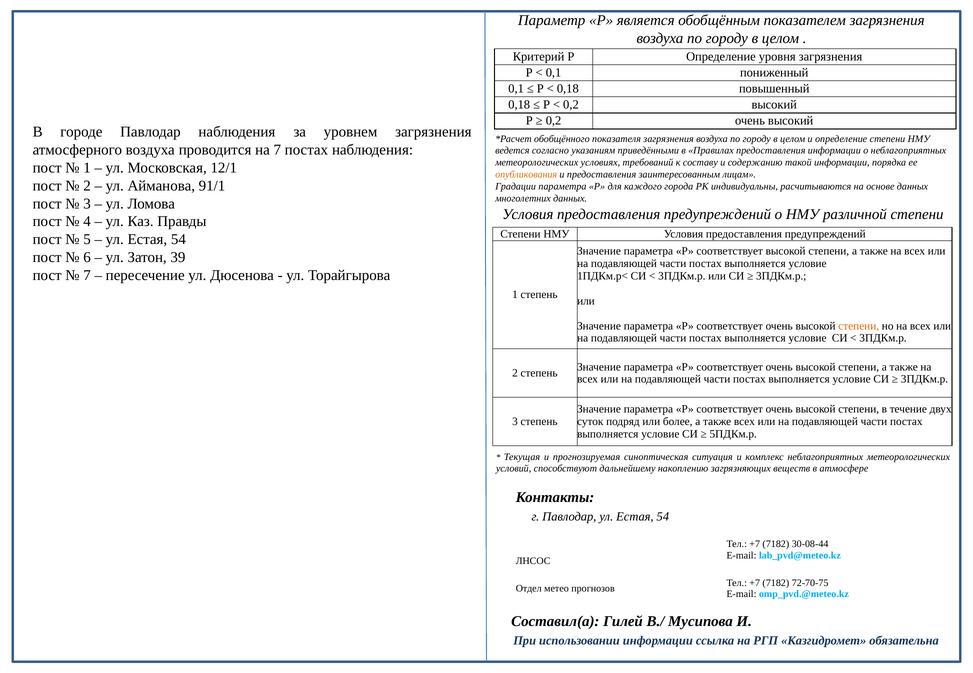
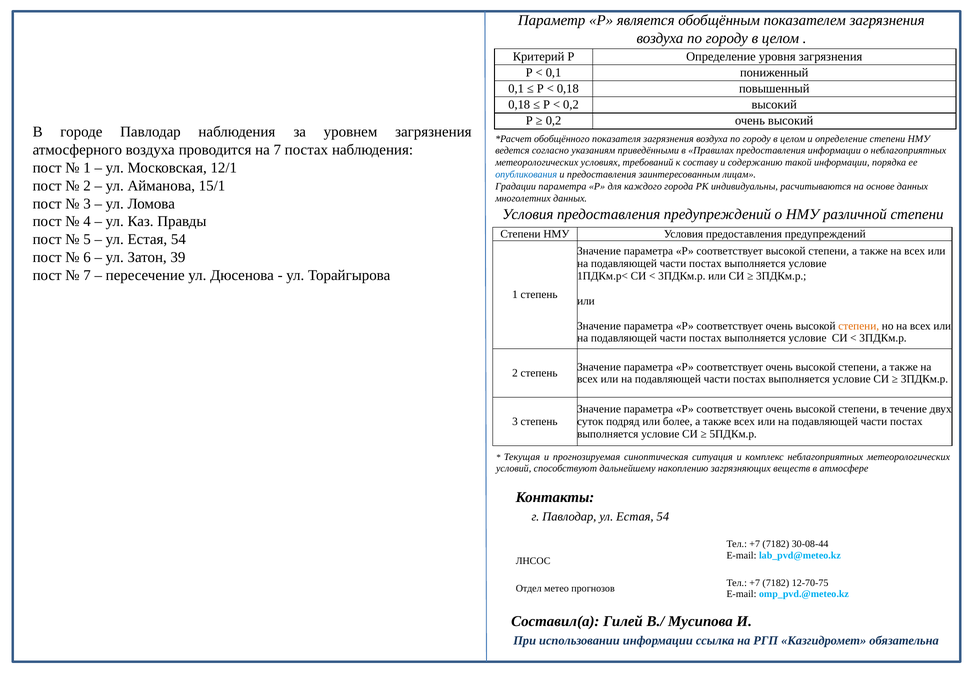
опубликования colour: orange -> blue (526, 175)
91/1: 91/1 -> 15/1 (212, 186)
72-70-75: 72-70-75 -> 12-70-75 (810, 584)
